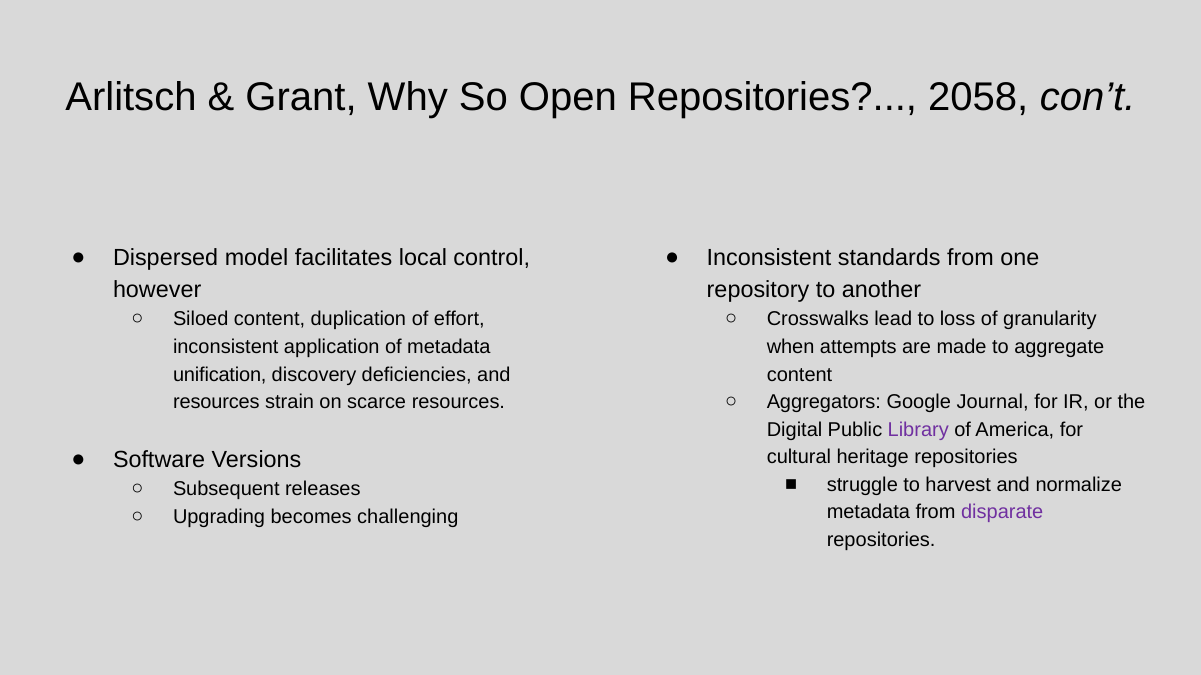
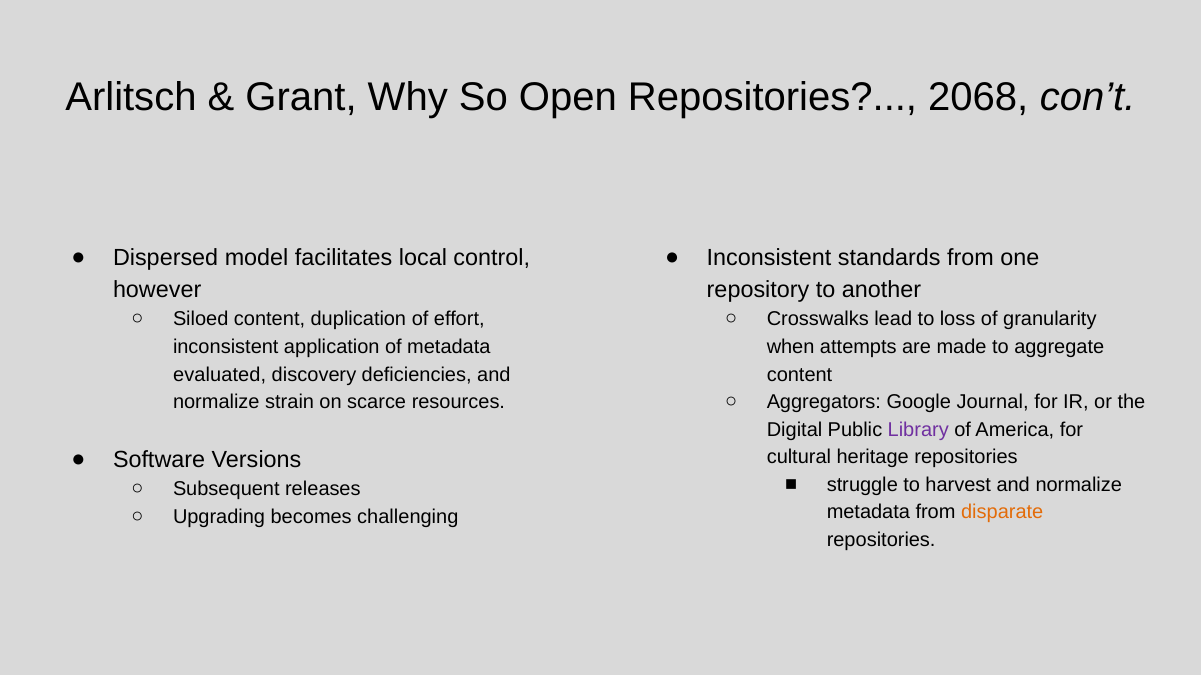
2058: 2058 -> 2068 (978, 97)
unification: unification -> evaluated (220, 375)
resources: resources -> normalize (216, 402)
disparate colour: purple -> orange (1002, 513)
